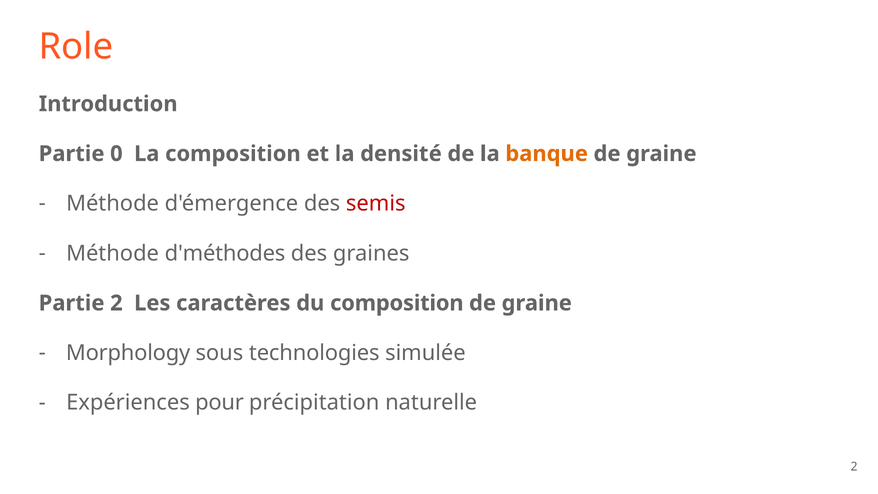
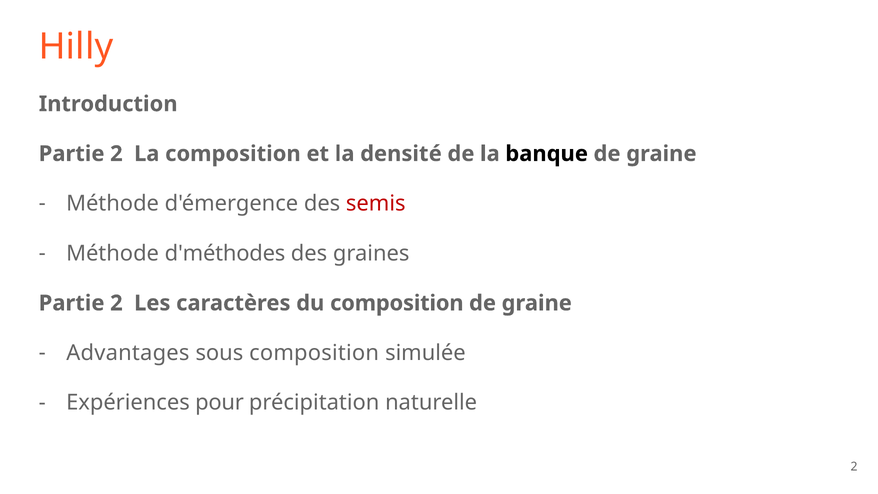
Role: Role -> Hilly (76, 47)
0: 0 -> 2 (116, 154)
banque colour: orange -> black (547, 154)
Morphology: Morphology -> Advantages (128, 353)
sous technologies: technologies -> composition (314, 353)
